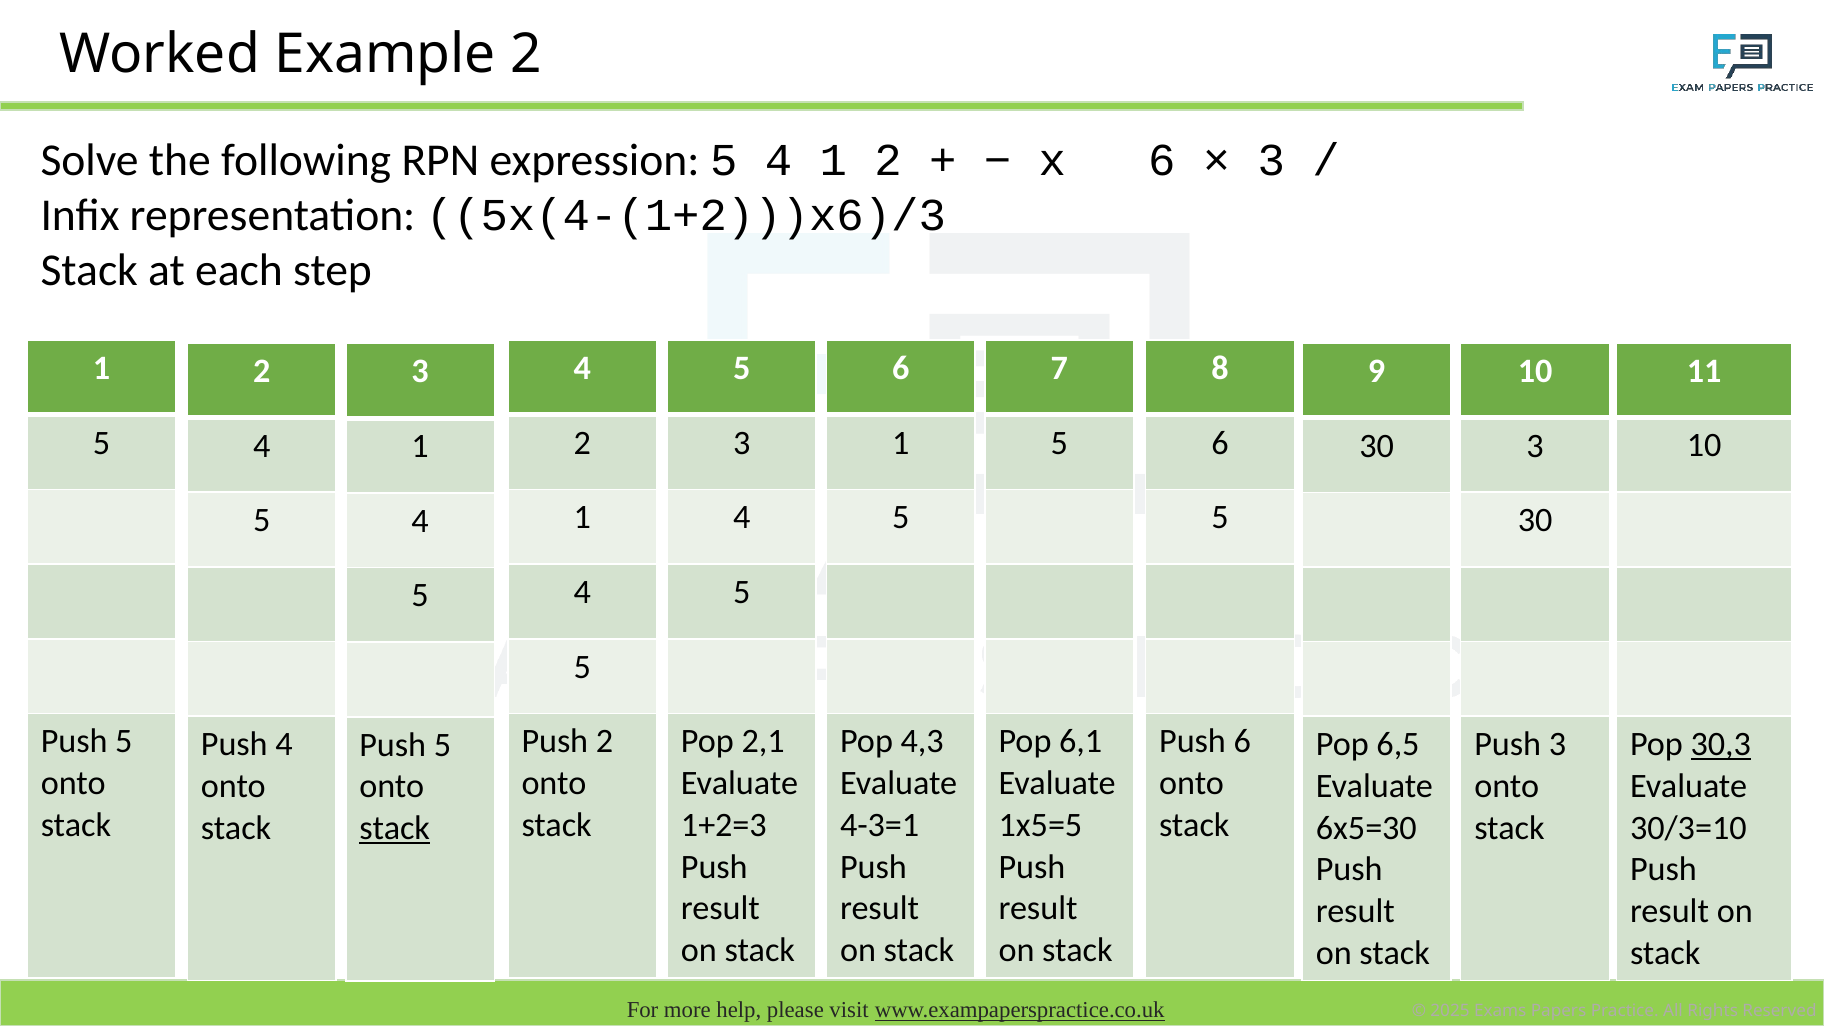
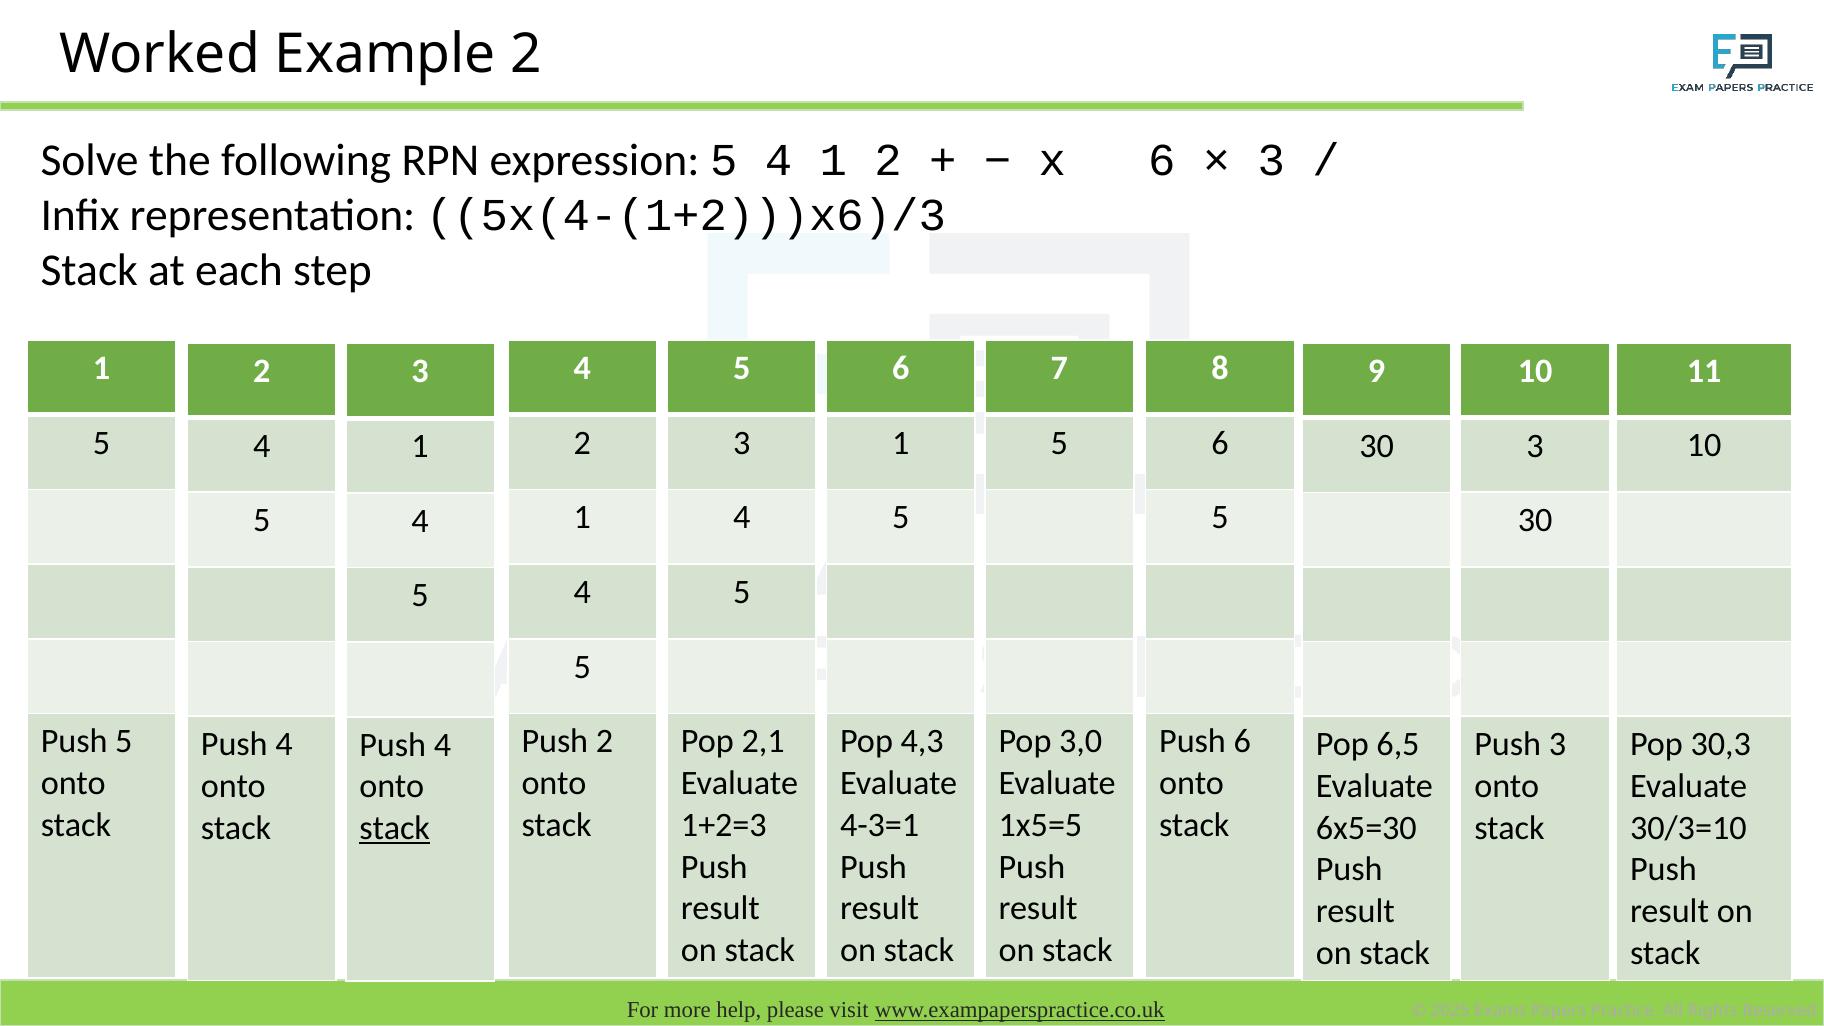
6,1: 6,1 -> 3,0 (1081, 742)
30,3 underline: present -> none (1721, 744)
5: 5 -> 4 (442, 745)
